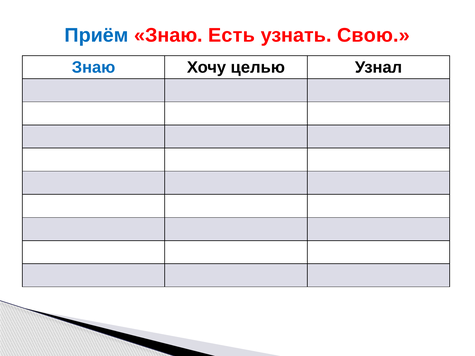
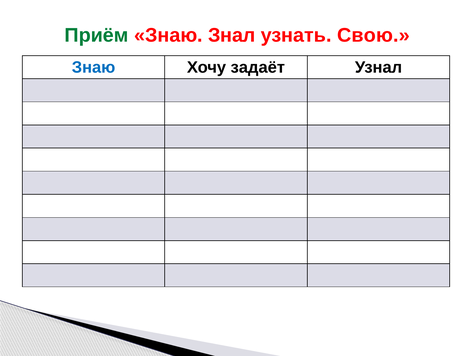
Приём colour: blue -> green (97, 35)
Есть: Есть -> Знал (232, 35)
целью: целью -> задаёт (258, 67)
